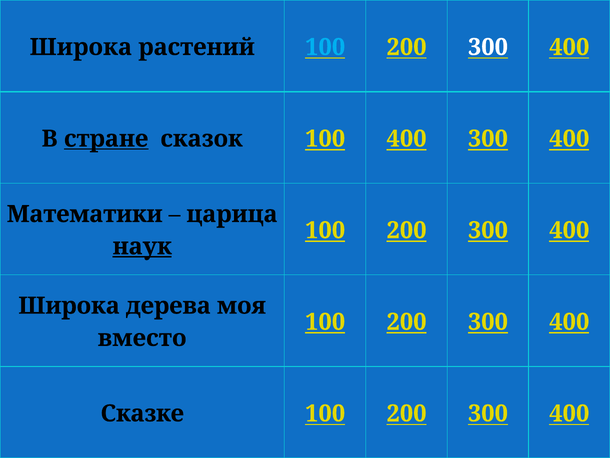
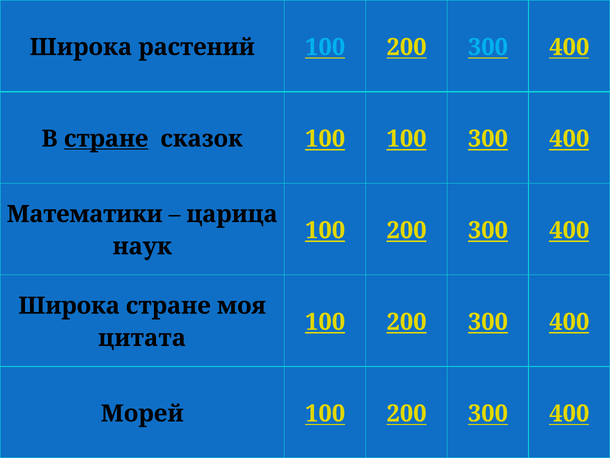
300 colour: white -> light blue (488, 47)
100 400: 400 -> 100 (407, 139)
наук underline: present -> none (142, 246)
Широка дерева: дерева -> стране (168, 306)
вместо: вместо -> цитата (142, 338)
Сказке: Сказке -> Морей (142, 413)
